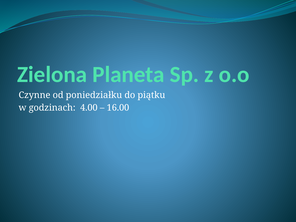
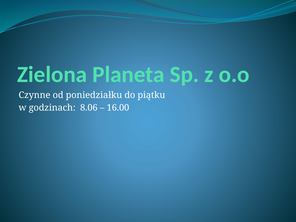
4.00: 4.00 -> 8.06 (89, 108)
